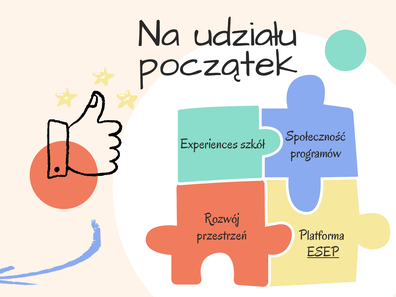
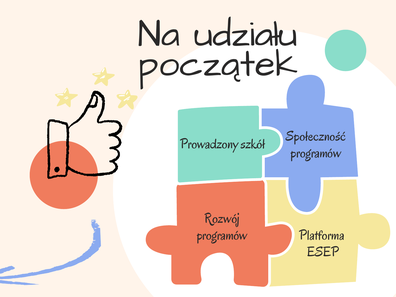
Experiences: Experiences -> Prowadzony (209, 144)
przestrzeń: przestrzeń -> programów (222, 235)
ESEP underline: present -> none (323, 252)
